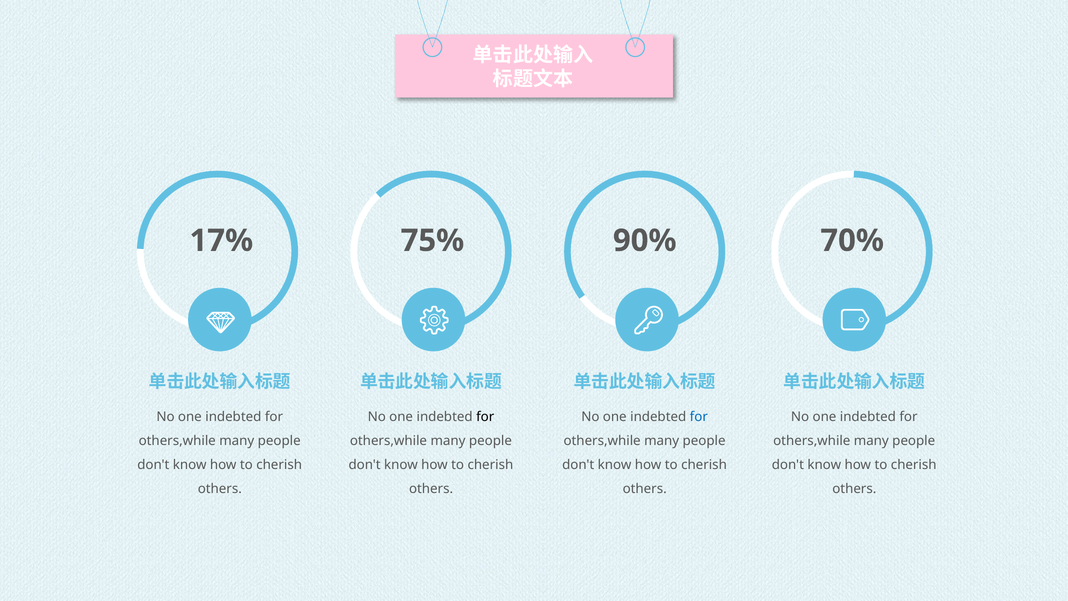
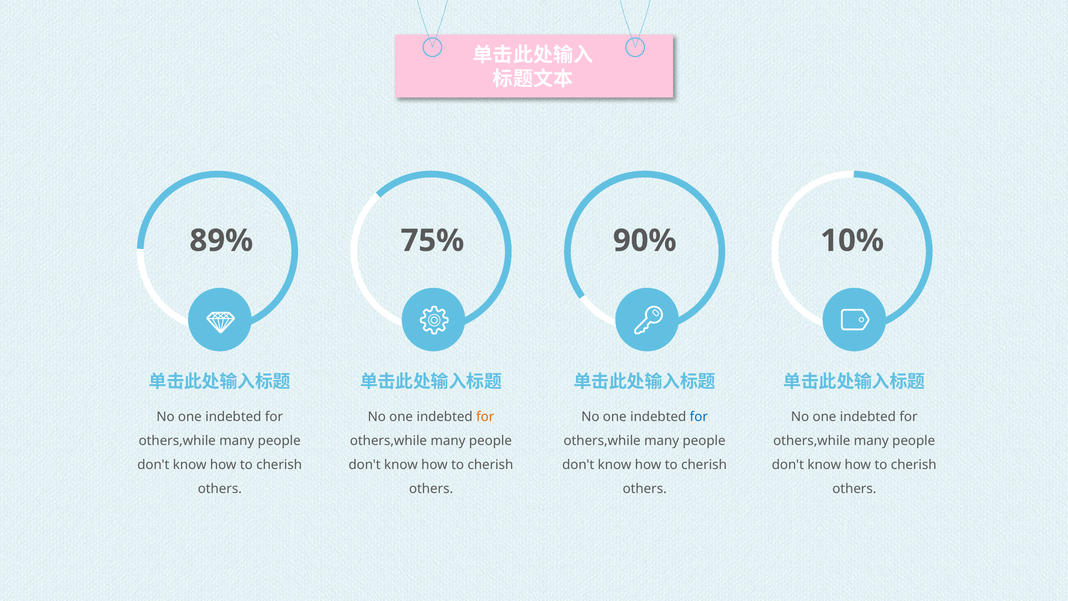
17%: 17% -> 89% (221, 241)
70%: 70% -> 10% (852, 241)
for colour: black -> orange (485, 416)
